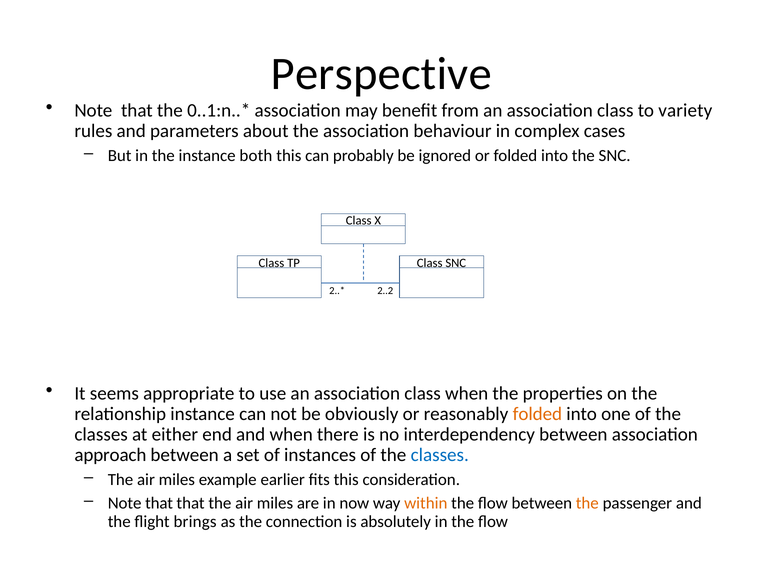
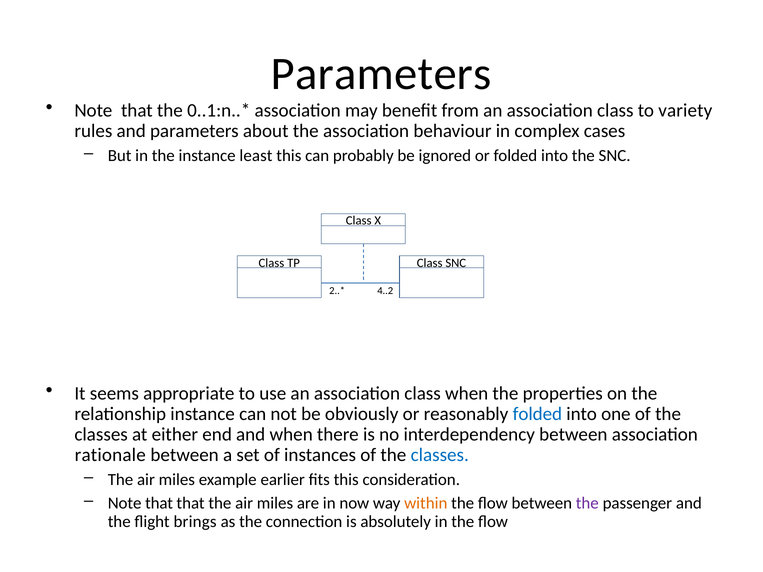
Perspective: Perspective -> Parameters (381, 74)
both: both -> least (256, 156)
2..2: 2..2 -> 4..2 (385, 291)
folded colour: orange -> blue (537, 414)
approach: approach -> rationale (110, 455)
the colour: orange -> purple (587, 503)
